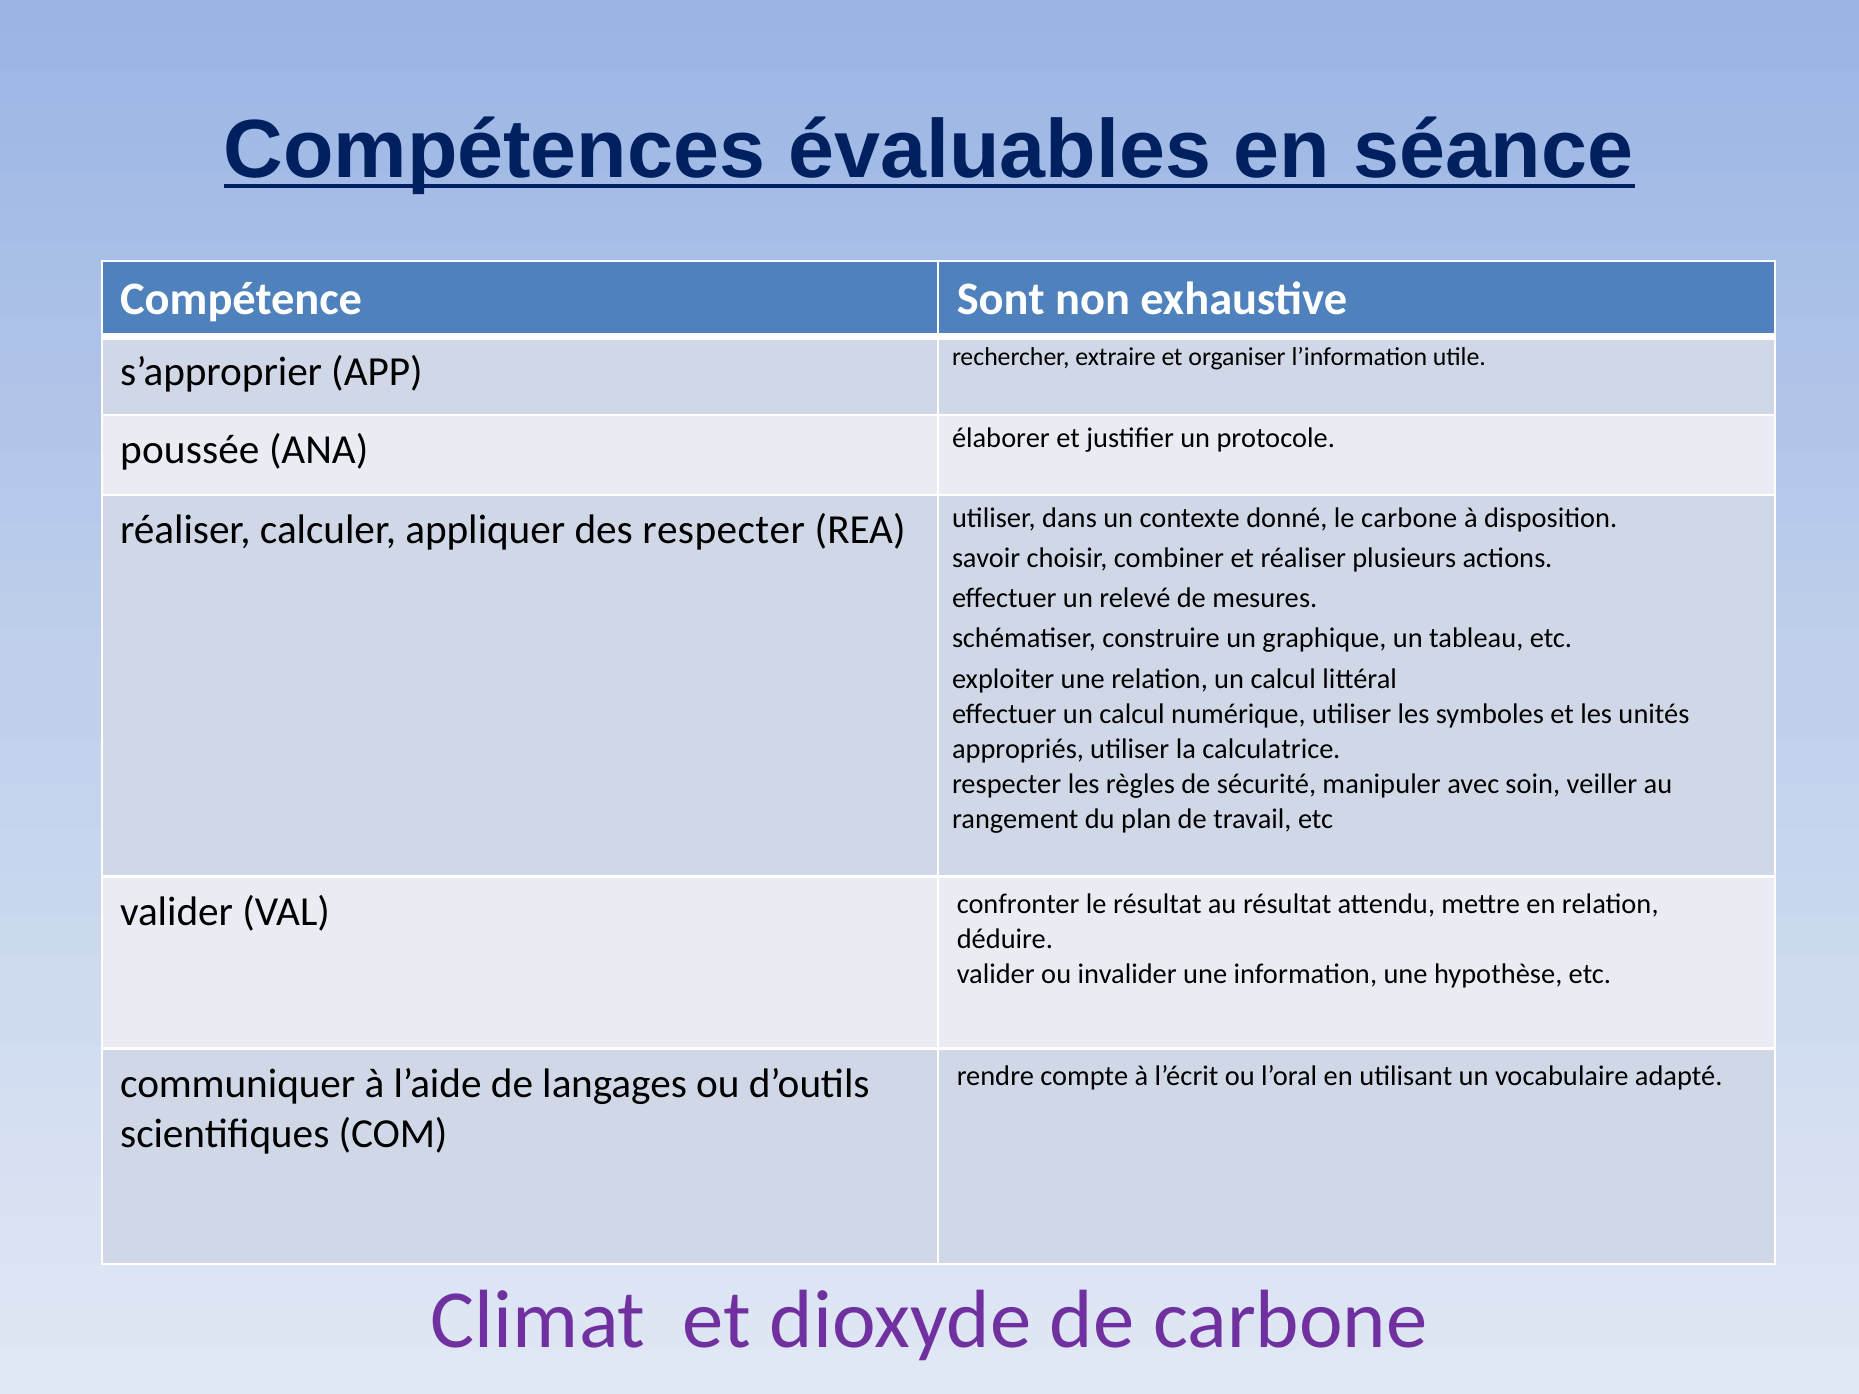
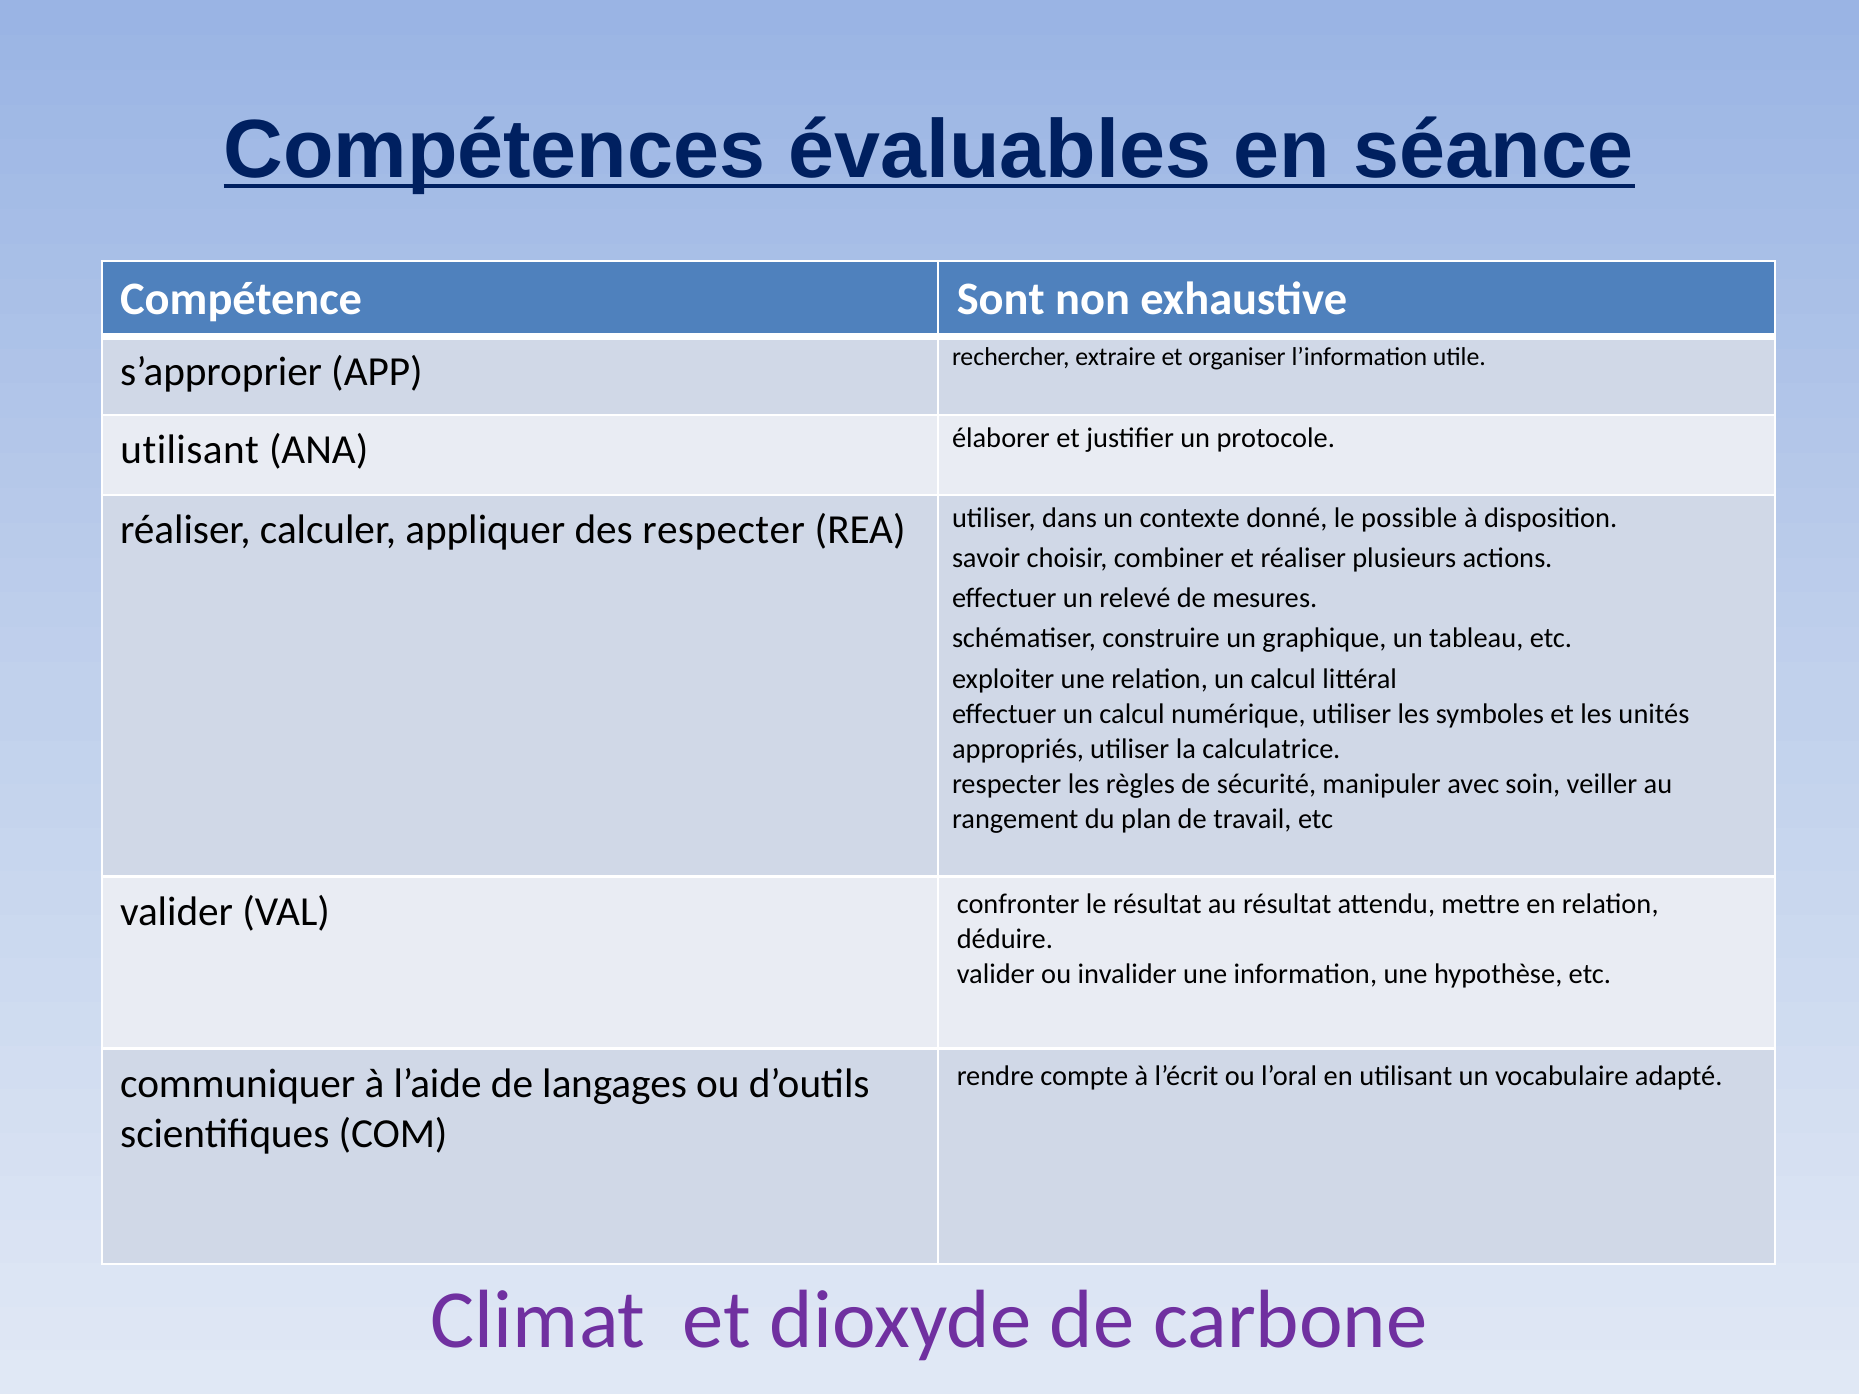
poussée: poussée -> utilisant (190, 450)
le carbone: carbone -> possible (1409, 518)
